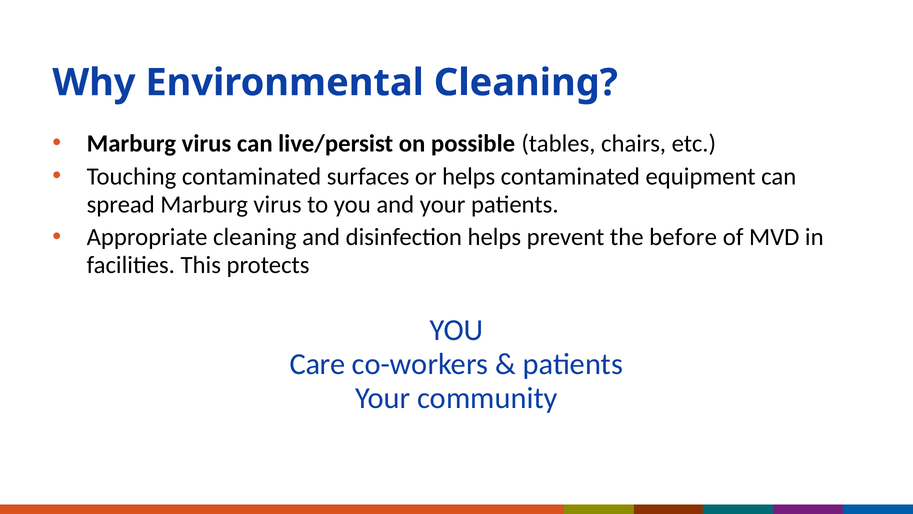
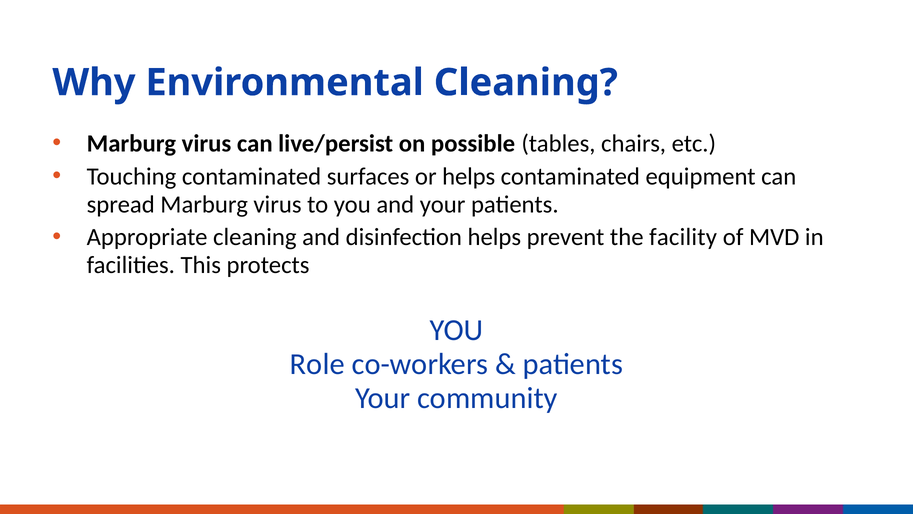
before: before -> facility (683, 237)
Care: Care -> Role (317, 364)
